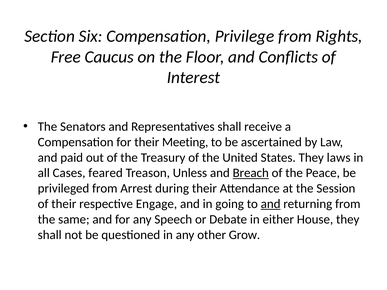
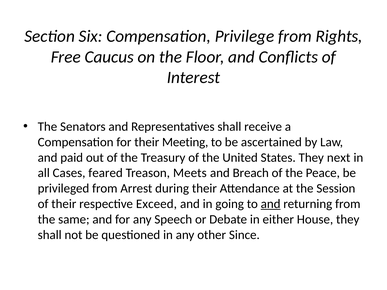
laws: laws -> next (339, 158)
Unless: Unless -> Meets (190, 173)
Breach underline: present -> none (251, 173)
Engage: Engage -> Exceed (156, 204)
Grow: Grow -> Since (244, 235)
